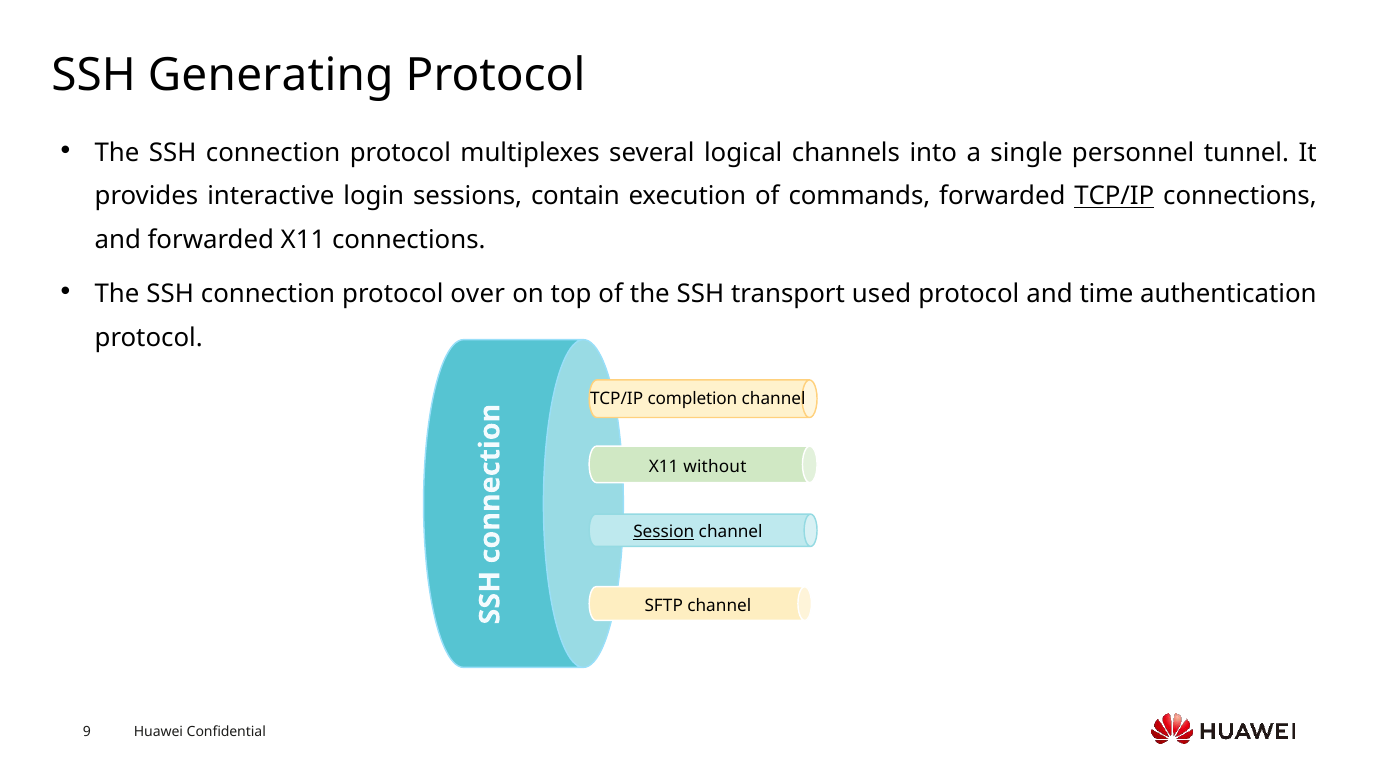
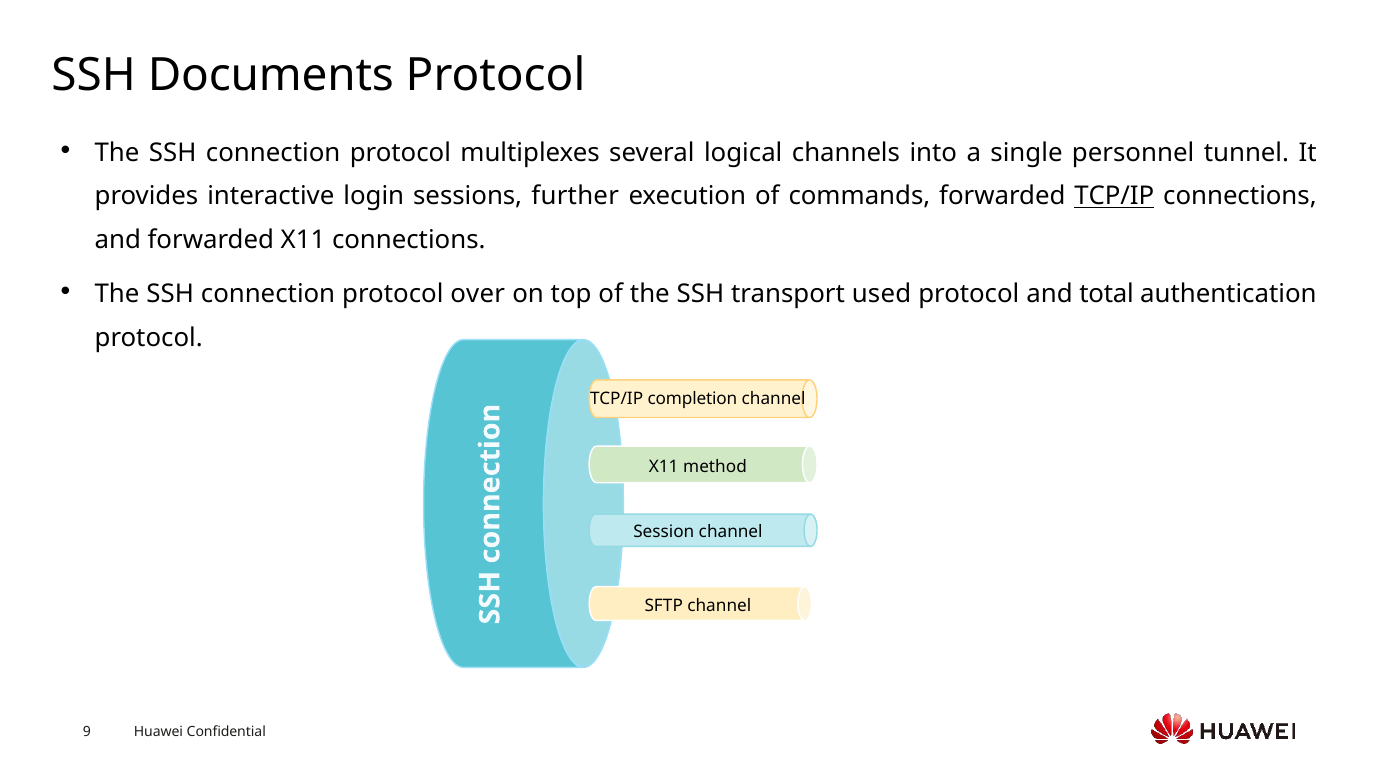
Generating: Generating -> Documents (271, 75)
contain: contain -> further (575, 196)
time: time -> total (1107, 294)
without: without -> method (715, 467)
Session underline: present -> none (664, 532)
